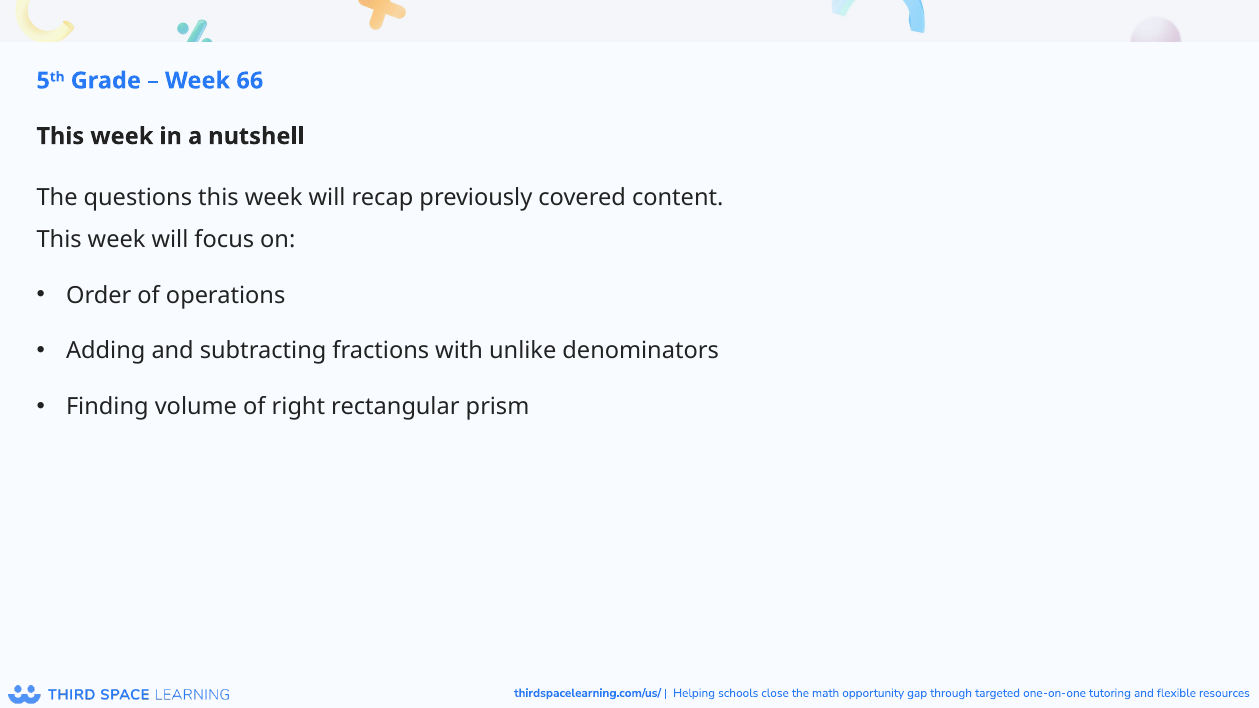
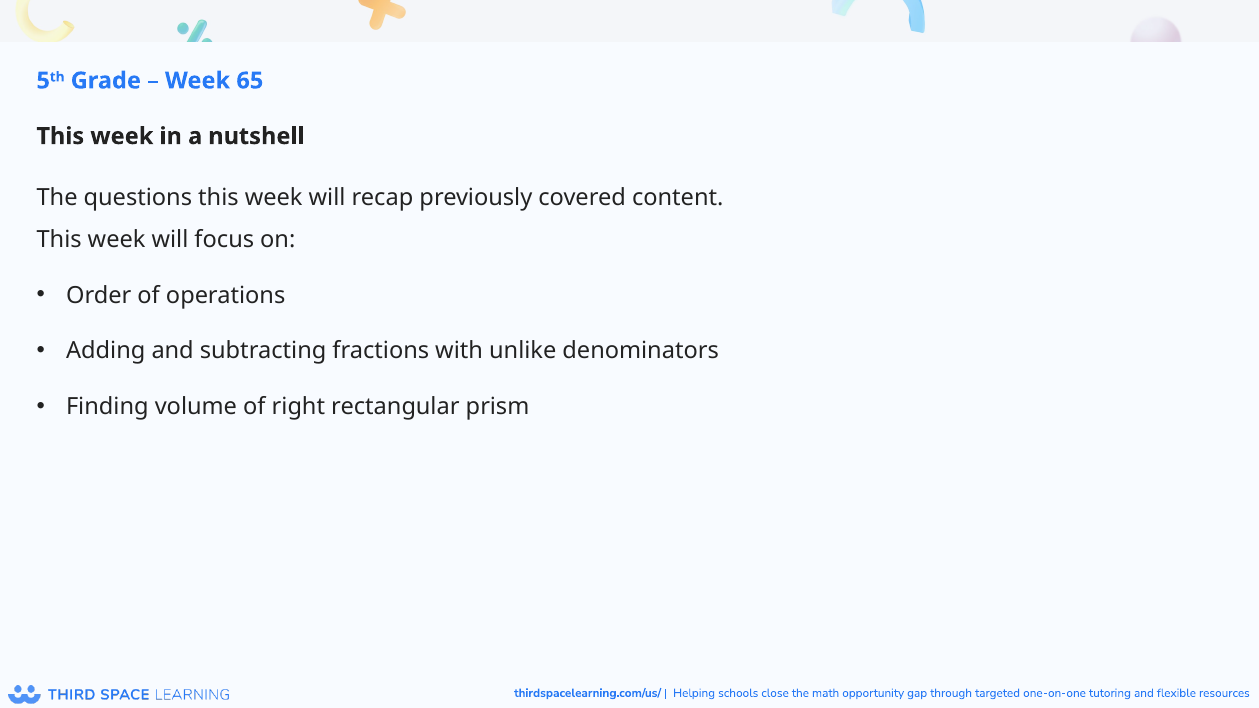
66: 66 -> 65 (250, 81)
